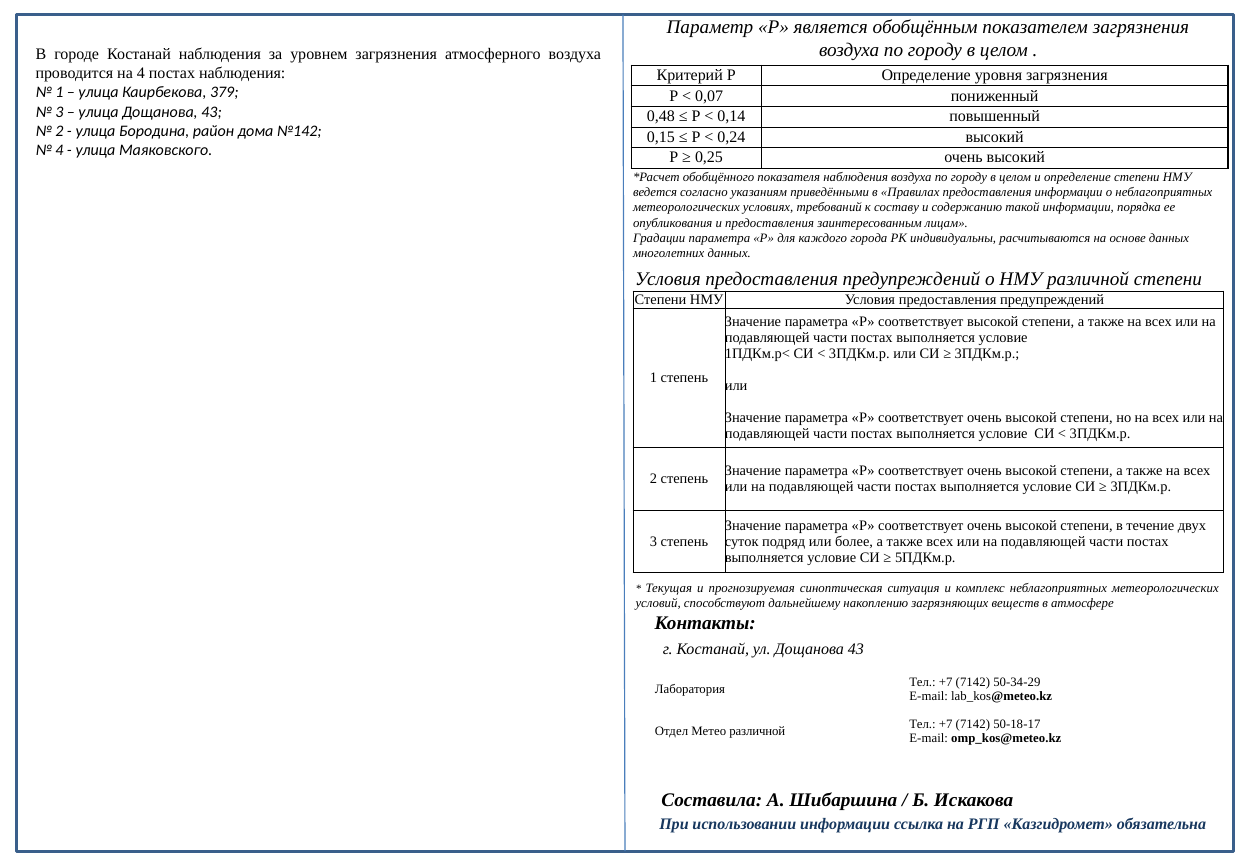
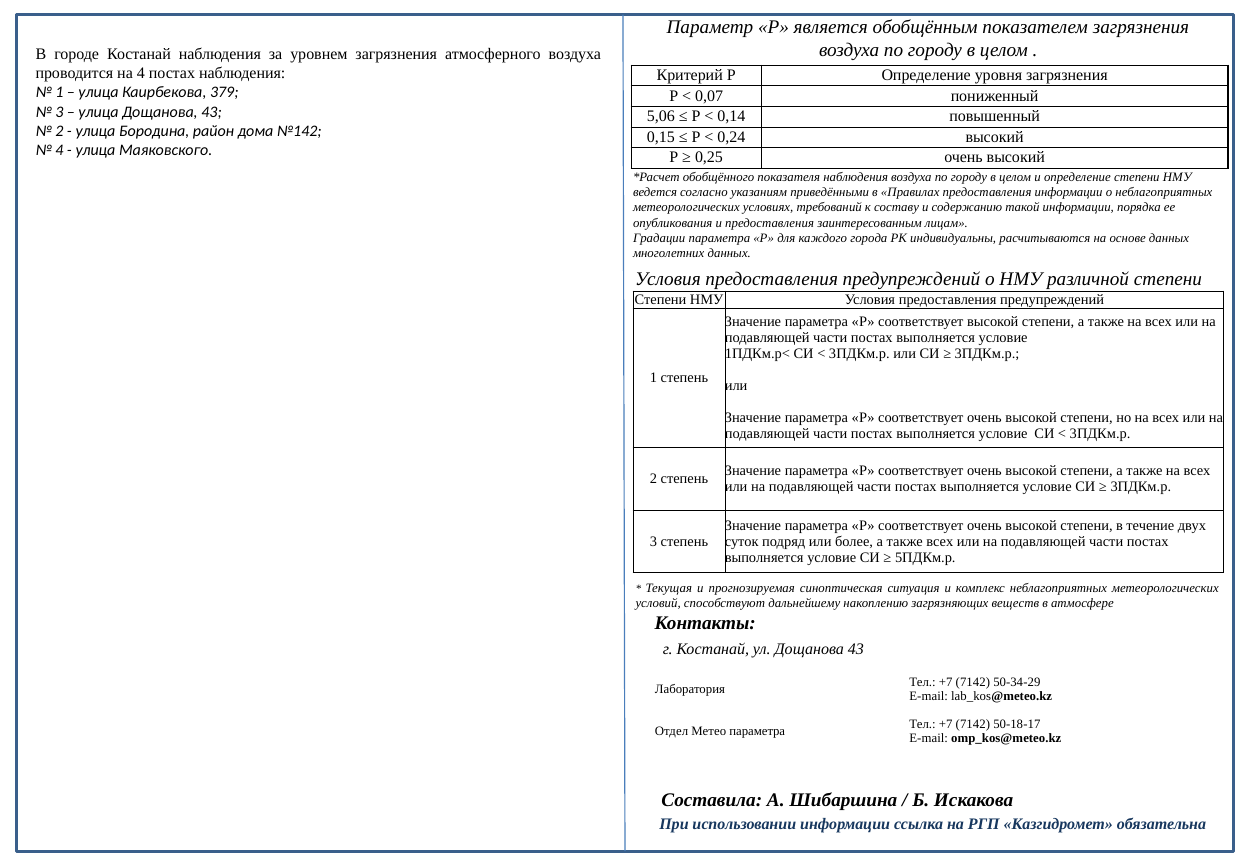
0,48: 0,48 -> 5,06 (661, 116)
Метео различной: различной -> параметра (757, 731)
